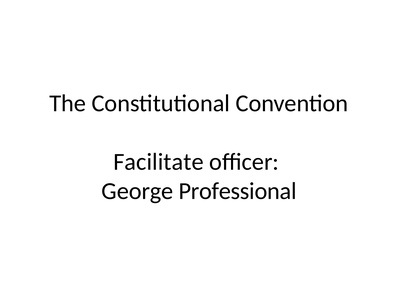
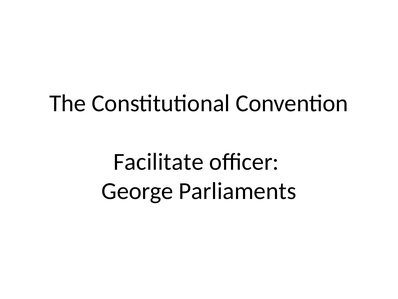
Professional: Professional -> Parliaments (237, 191)
